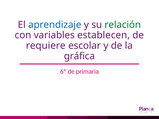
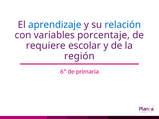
relación colour: green -> blue (123, 25)
establecen: establecen -> porcentaje (104, 35)
gráfica: gráfica -> región (79, 56)
